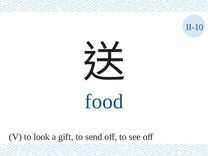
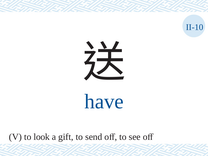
food: food -> have (104, 102)
